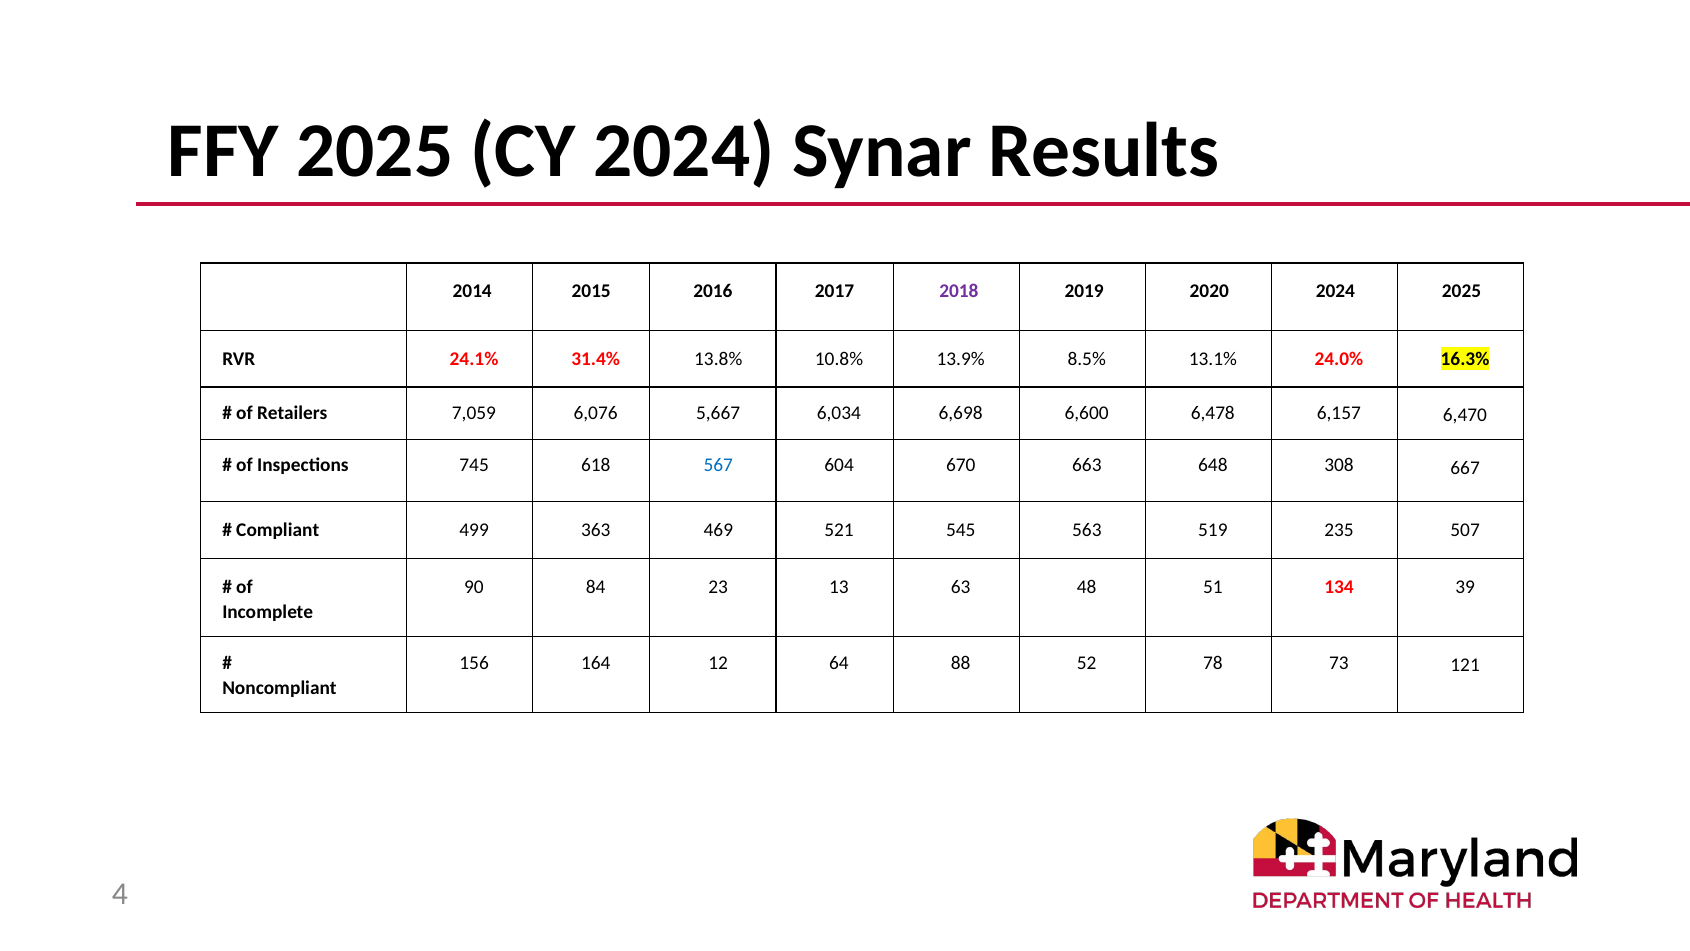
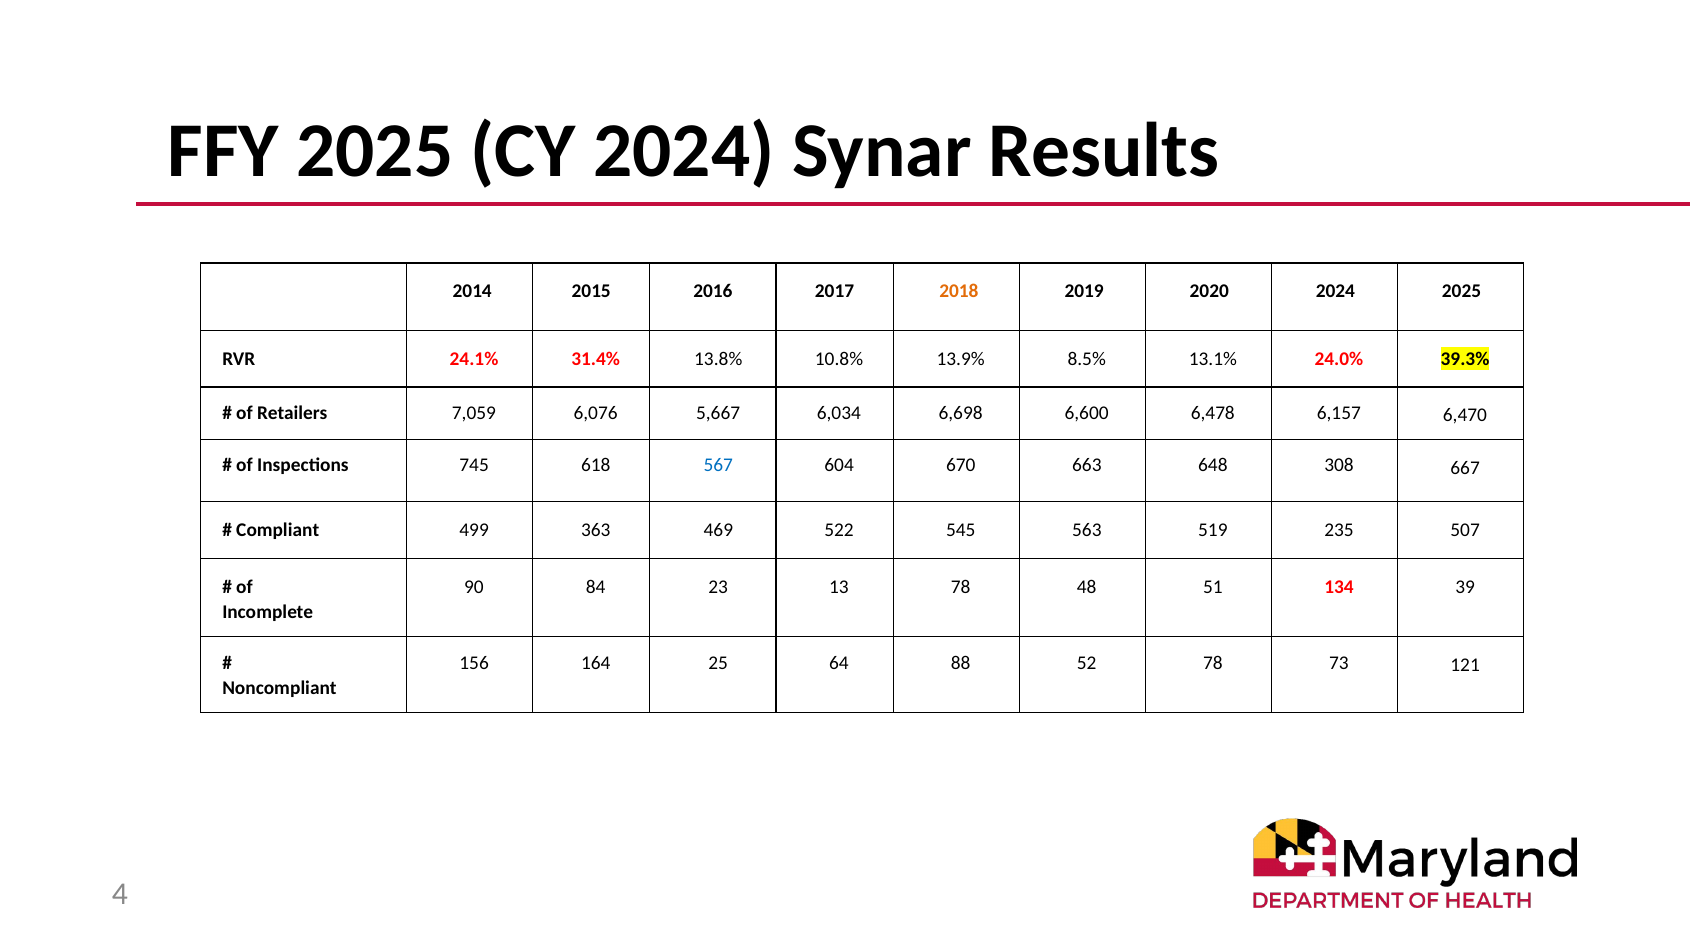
2018 colour: purple -> orange (959, 291)
16.3%: 16.3% -> 39.3% (1465, 359)
521: 521 -> 522 (839, 530)
13 63: 63 -> 78 (961, 587)
12: 12 -> 25 (718, 663)
